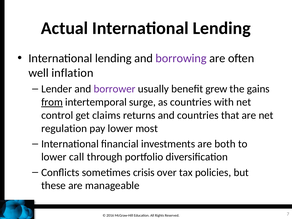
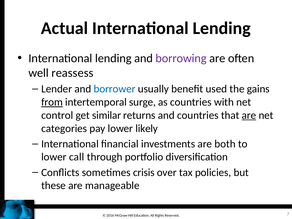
inflation: inflation -> reassess (72, 73)
borrower colour: purple -> blue (115, 89)
grew: grew -> used (216, 89)
claims: claims -> similar (107, 115)
are underline: none -> present (249, 115)
regulation: regulation -> categories (64, 128)
most: most -> likely (147, 128)
